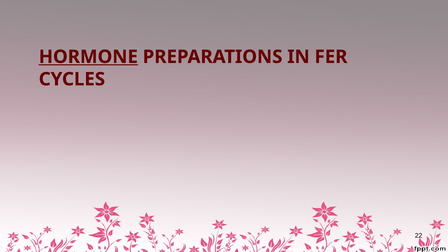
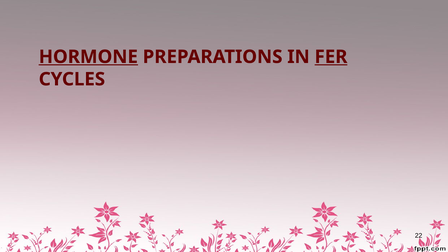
FER underline: none -> present (331, 57)
